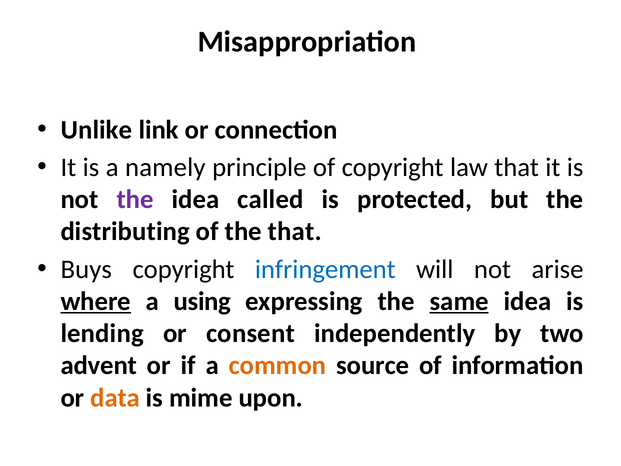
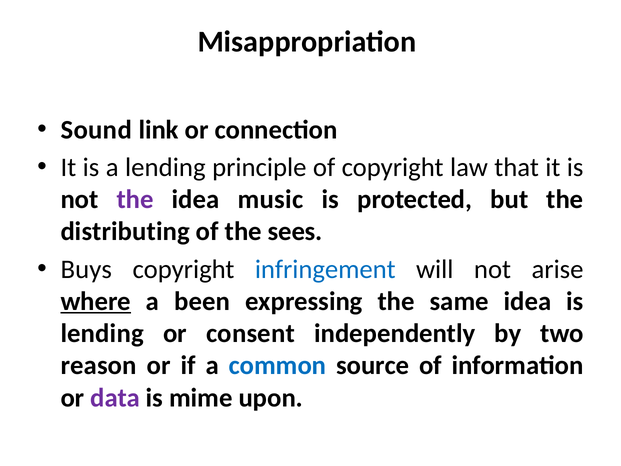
Unlike: Unlike -> Sound (96, 130)
a namely: namely -> lending (165, 167)
called: called -> music (270, 199)
the that: that -> sees (295, 232)
using: using -> been (202, 301)
same underline: present -> none (459, 301)
advent: advent -> reason (99, 365)
common colour: orange -> blue (277, 365)
data colour: orange -> purple (115, 398)
